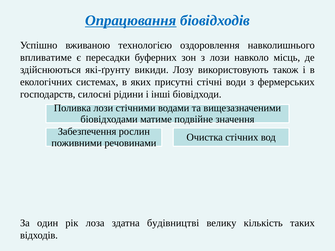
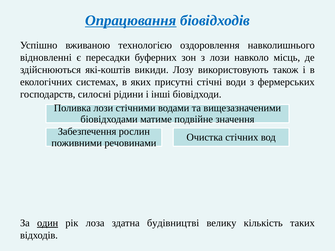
впливатиме: впливатиме -> відновленні (46, 57)
які-ґрунту: які-ґрунту -> які-коштів (108, 70)
один underline: none -> present (48, 223)
